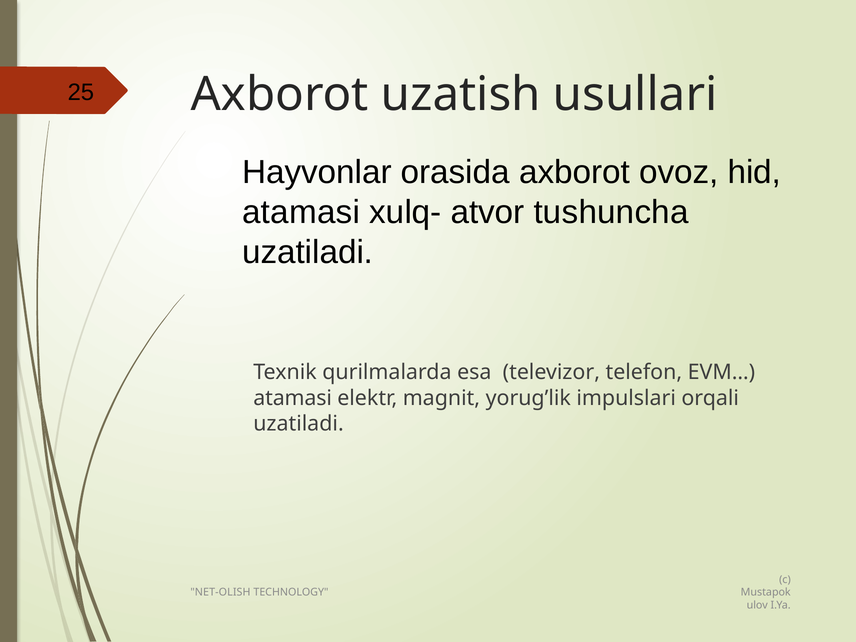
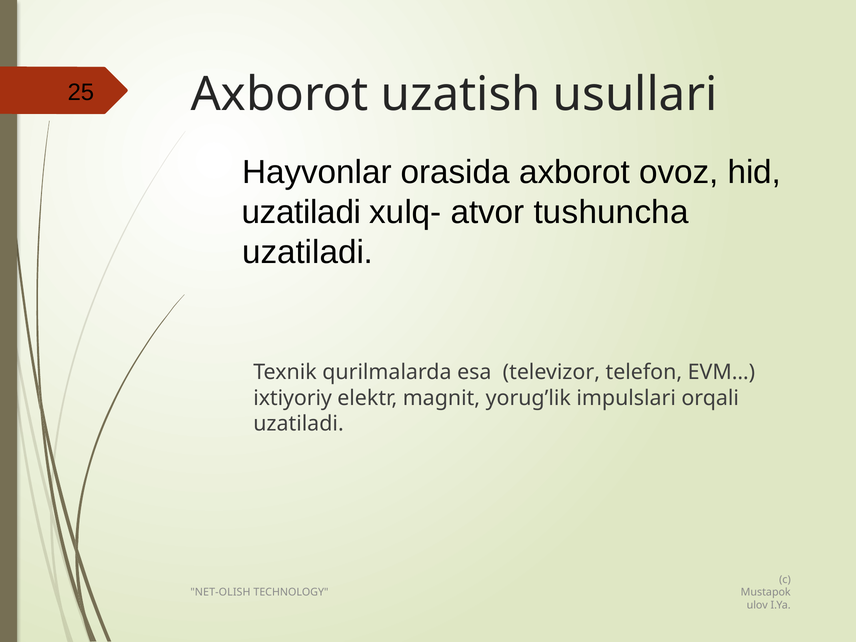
atamasi: atamasi -> uzatiladi (301, 212)
atamasi: atamasi -> ixtiyoriy (293, 398)
